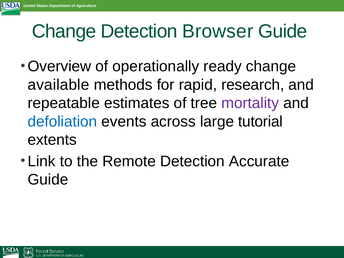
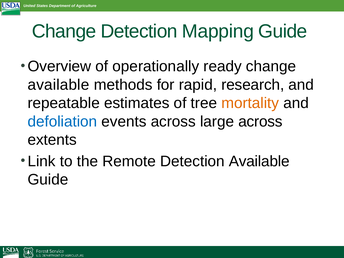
Browser: Browser -> Mapping (218, 31)
mortality colour: purple -> orange (250, 103)
large tutorial: tutorial -> across (260, 121)
Detection Accurate: Accurate -> Available (259, 161)
